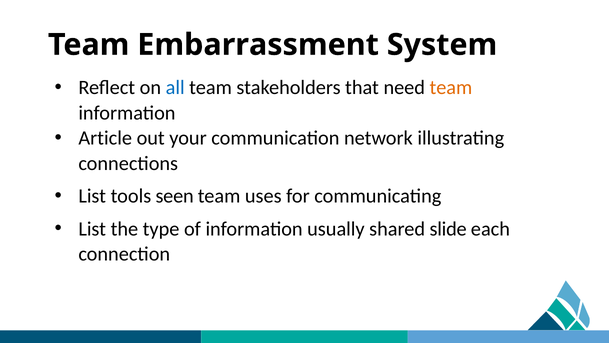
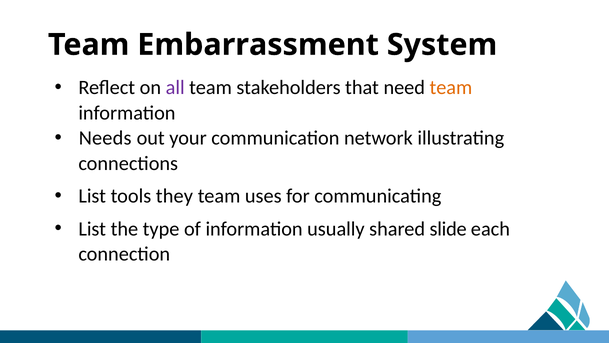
all colour: blue -> purple (175, 88)
Article: Article -> Needs (105, 138)
seen: seen -> they (174, 196)
